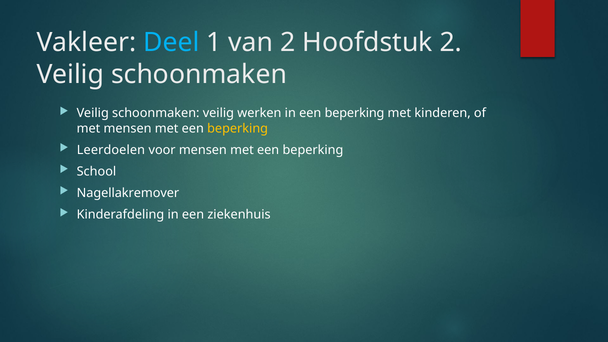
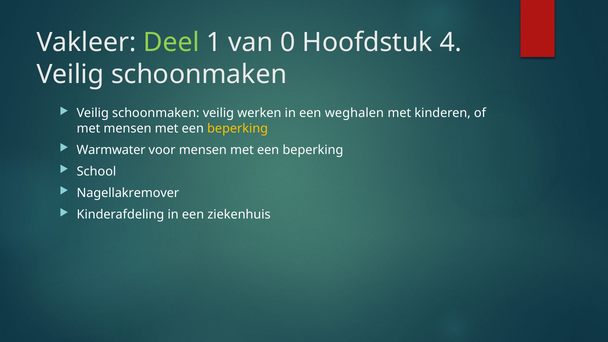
Deel colour: light blue -> light green (171, 43)
van 2: 2 -> 0 (288, 43)
Hoofdstuk 2: 2 -> 4 (451, 43)
in een beperking: beperking -> weghalen (354, 113)
Leerdoelen: Leerdoelen -> Warmwater (111, 150)
